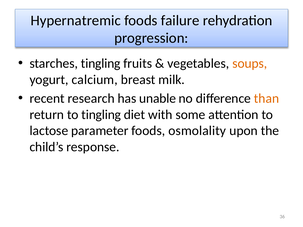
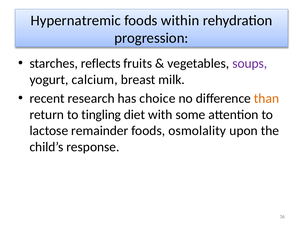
failure: failure -> within (180, 20)
starches tingling: tingling -> reflects (101, 64)
soups colour: orange -> purple (250, 64)
unable: unable -> choice (157, 99)
parameter: parameter -> remainder (100, 131)
